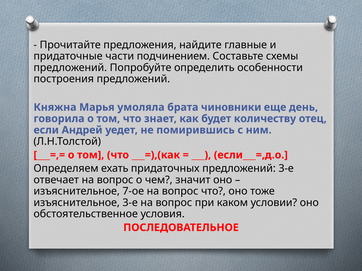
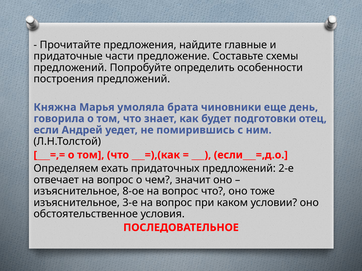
подчинением: подчинением -> предложение (173, 56)
количеству: количеству -> подготовки (265, 119)
предложений 3-е: 3-е -> 2-е (286, 169)
7-ое: 7-ое -> 8-ое (133, 192)
